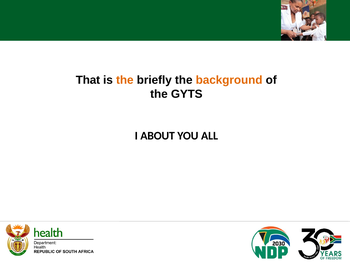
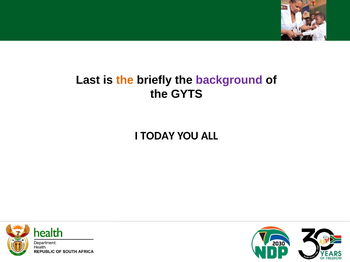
That: That -> Last (88, 80)
background colour: orange -> purple (229, 80)
ABOUT: ABOUT -> TODAY (158, 136)
